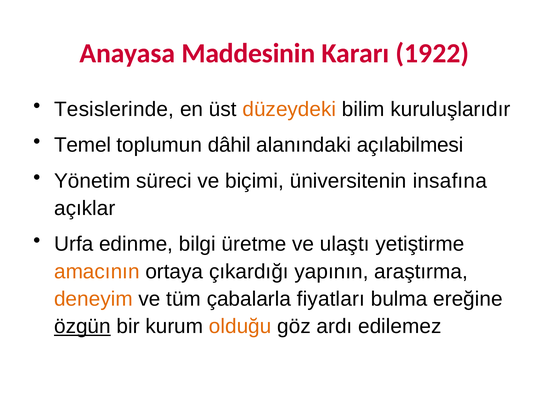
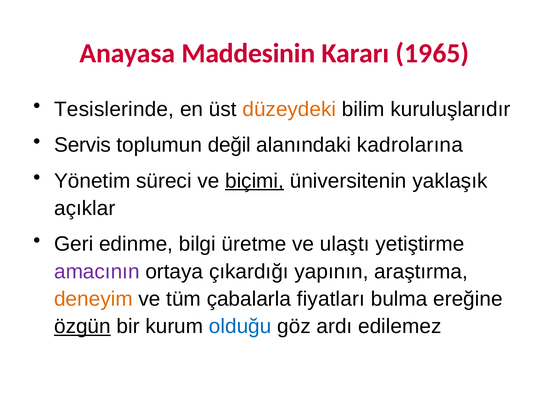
1922: 1922 -> 1965 (432, 53)
Temel: Temel -> Servis (83, 145)
dâhil: dâhil -> değil (229, 145)
açılabilmesi: açılabilmesi -> kadrolarına (410, 145)
biçimi underline: none -> present (255, 181)
insafına: insafına -> yaklaşık (450, 181)
Urfa: Urfa -> Geri (74, 244)
amacının colour: orange -> purple (97, 272)
olduğu colour: orange -> blue (240, 327)
